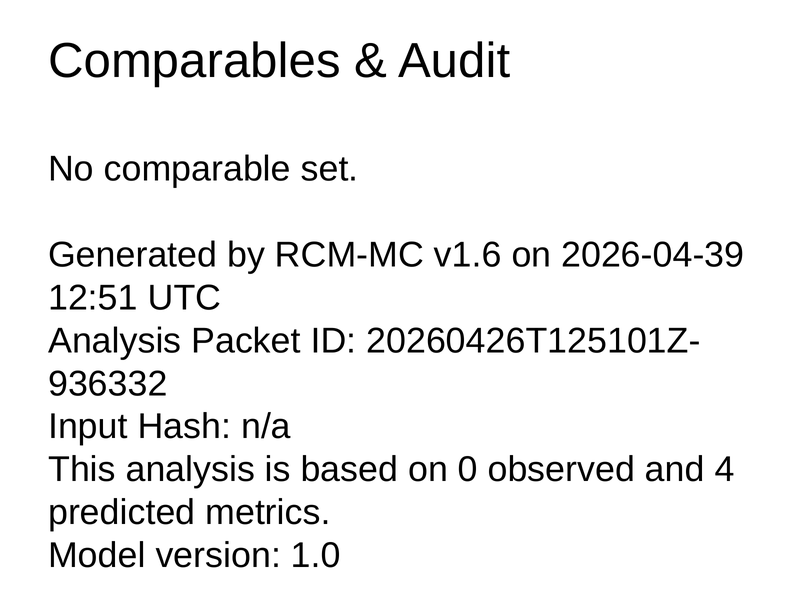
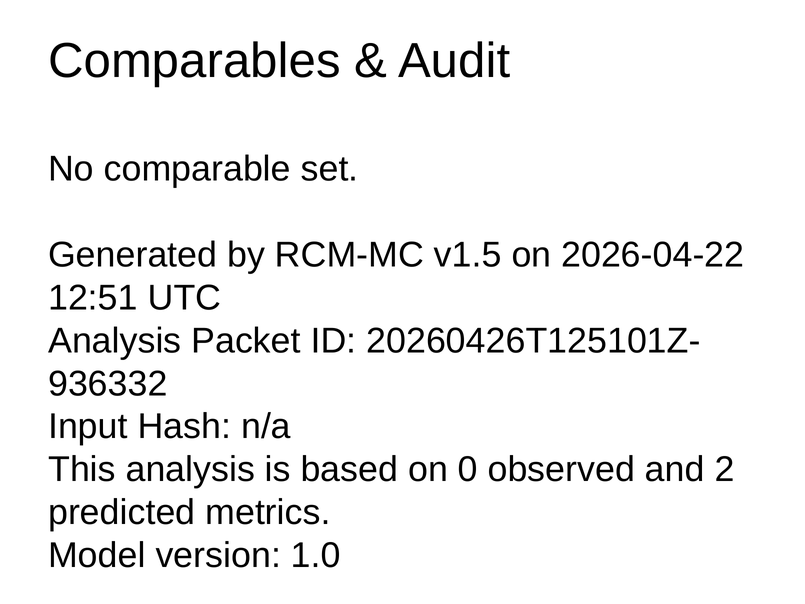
v1.6: v1.6 -> v1.5 (468, 255)
2026-04-39: 2026-04-39 -> 2026-04-22 (653, 255)
4: 4 -> 2 (725, 469)
